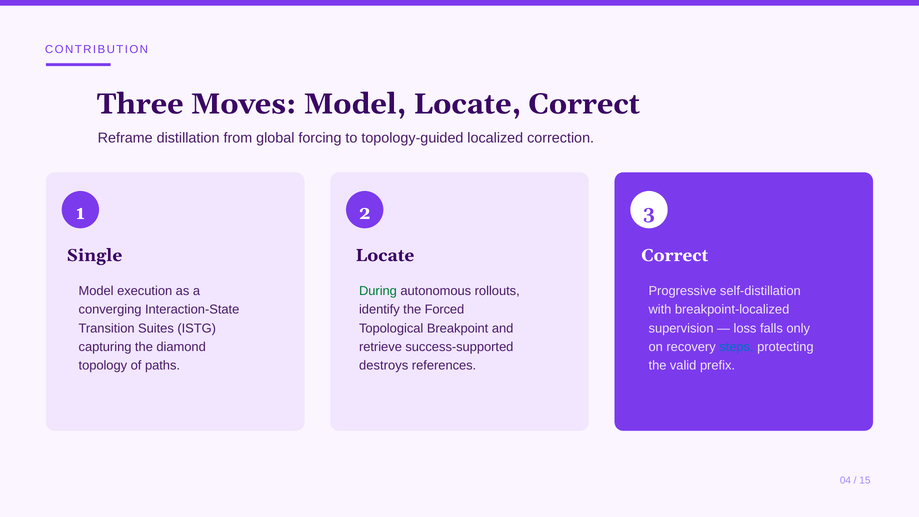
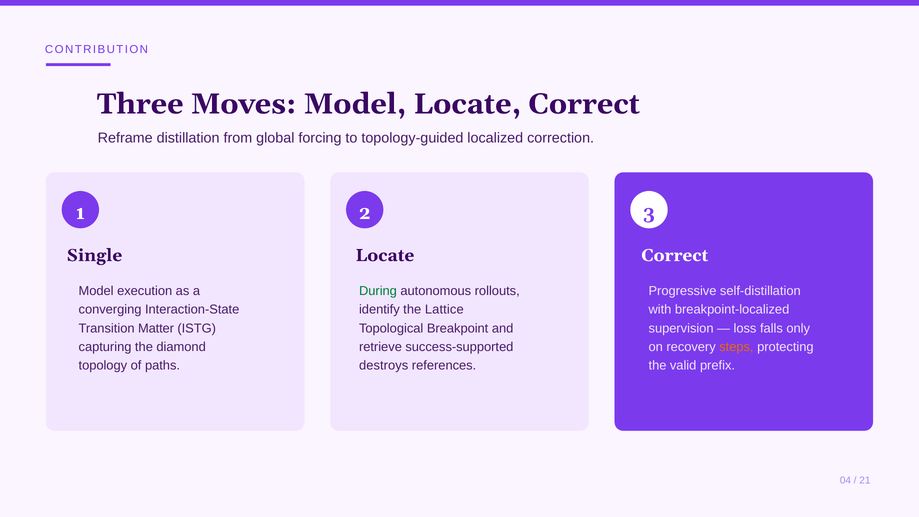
Forced: Forced -> Lattice (444, 310)
Suites: Suites -> Matter (156, 328)
steps colour: blue -> orange (736, 347)
15: 15 -> 21 (865, 481)
